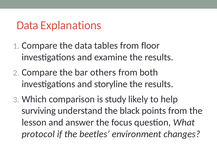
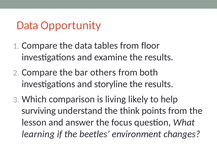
Explanations: Explanations -> Opportunity (71, 25)
study: study -> living (116, 99)
black: black -> think (130, 111)
protocol: protocol -> learning (38, 134)
